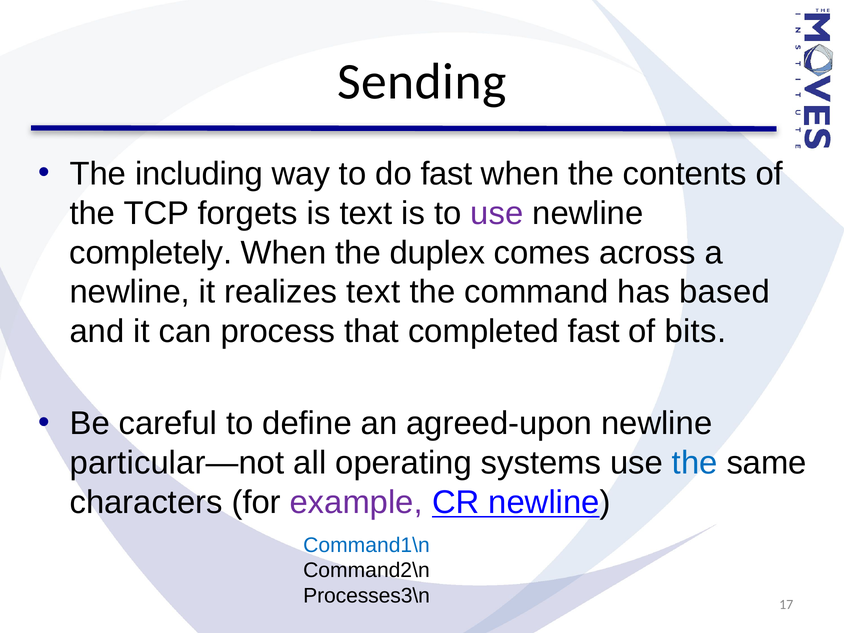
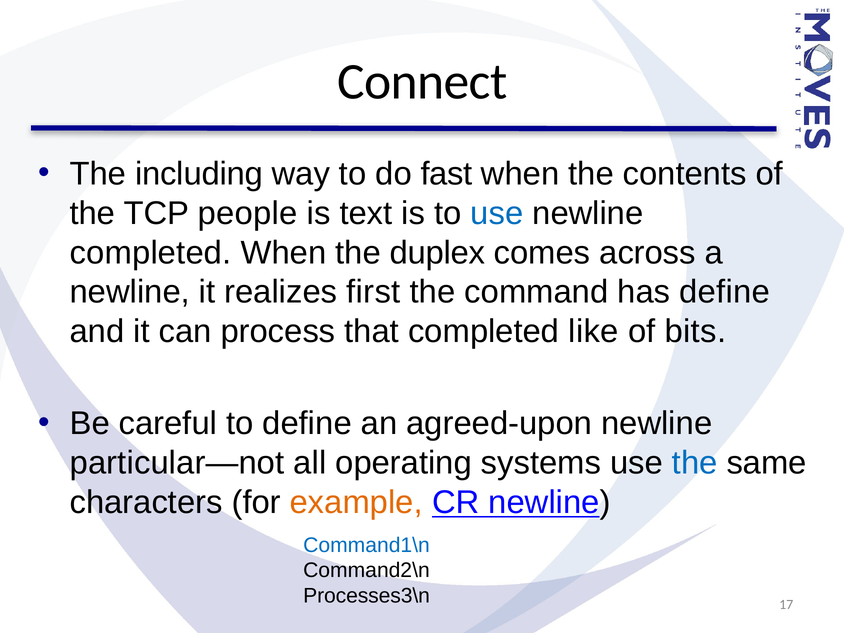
Sending: Sending -> Connect (422, 82)
forgets: forgets -> people (248, 213)
use colour: purple -> blue (497, 213)
completely: completely -> completed (151, 253)
realizes text: text -> first (373, 292)
has based: based -> define (725, 292)
completed fast: fast -> like (594, 332)
example colour: purple -> orange (356, 502)
